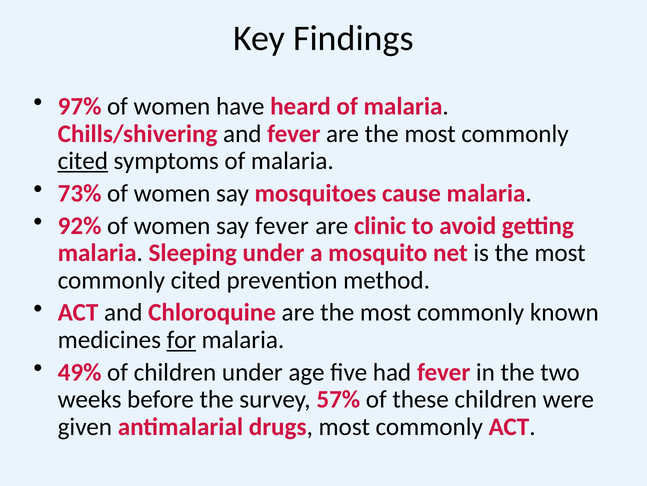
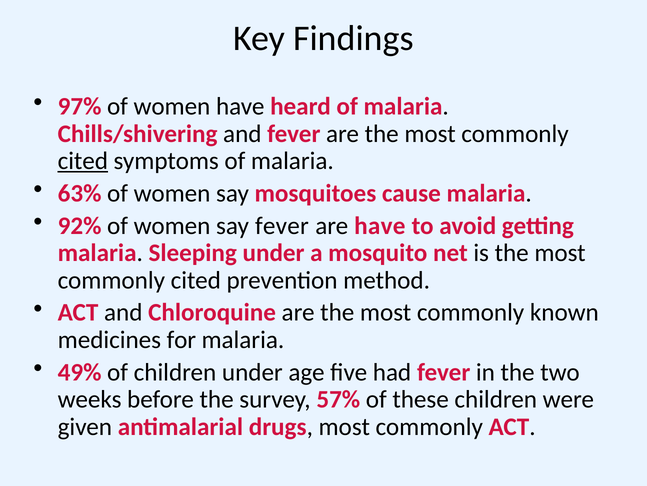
73%: 73% -> 63% (80, 193)
are clinic: clinic -> have (380, 225)
for underline: present -> none (181, 339)
